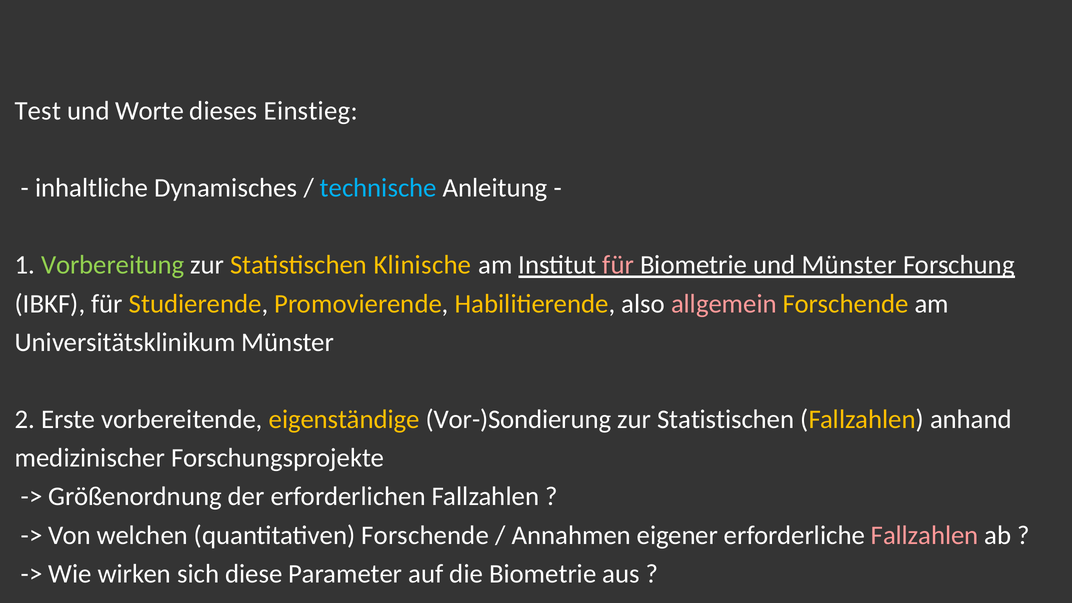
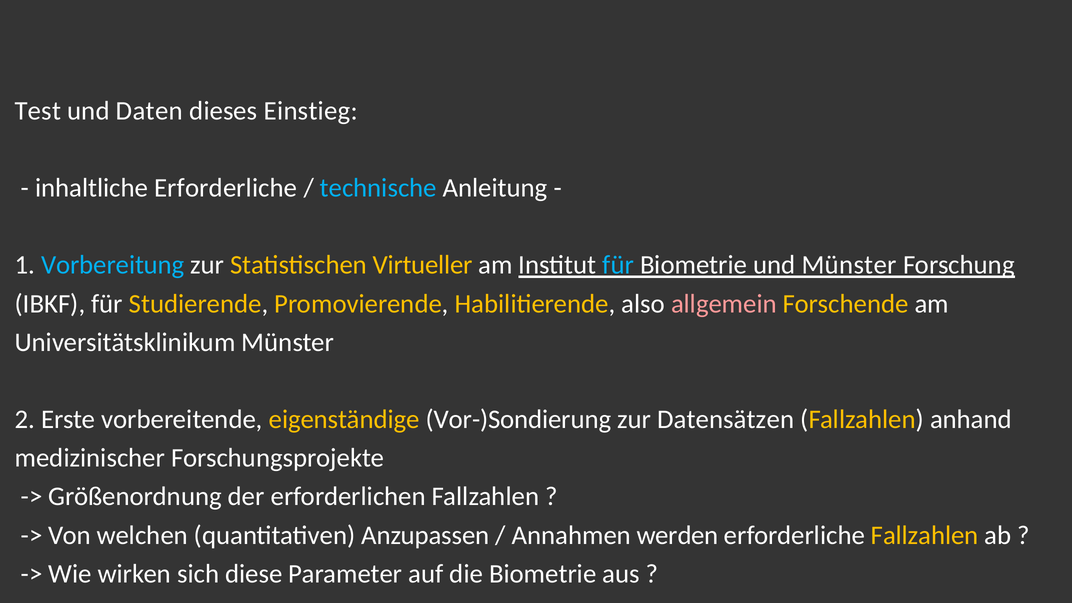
Worte: Worte -> Daten (149, 111)
inhaltliche Dynamisches: Dynamisches -> Erforderliche (226, 188)
Vorbereitung colour: light green -> light blue (113, 265)
Klinische: Klinische -> Virtueller (423, 265)
für colour: pink -> light blue (618, 265)
Statistischen: Statistischen -> Datensätzen (726, 419)
quantitativen Forschende: Forschende -> Anzupassen (425, 535)
eigener: eigener -> werden (678, 535)
Fallzahlen colour: pink -> yellow (925, 535)
